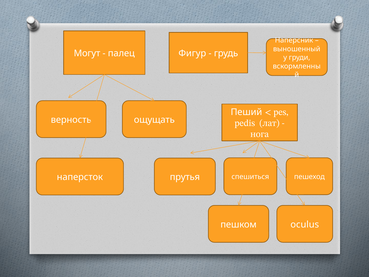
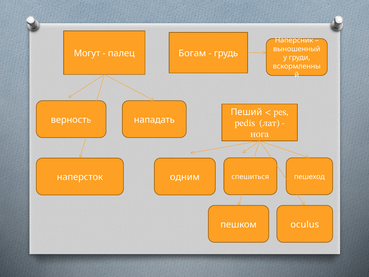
Фигур: Фигур -> Богам (192, 53)
ощущать: ощущать -> нападать (154, 120)
прутья: прутья -> одним (185, 177)
